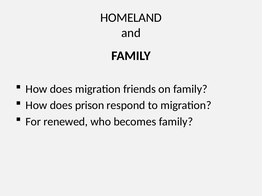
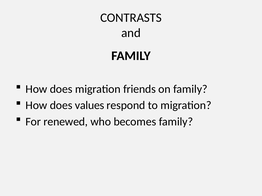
HOMELAND: HOMELAND -> CONTRASTS (131, 18)
prison: prison -> values (90, 106)
